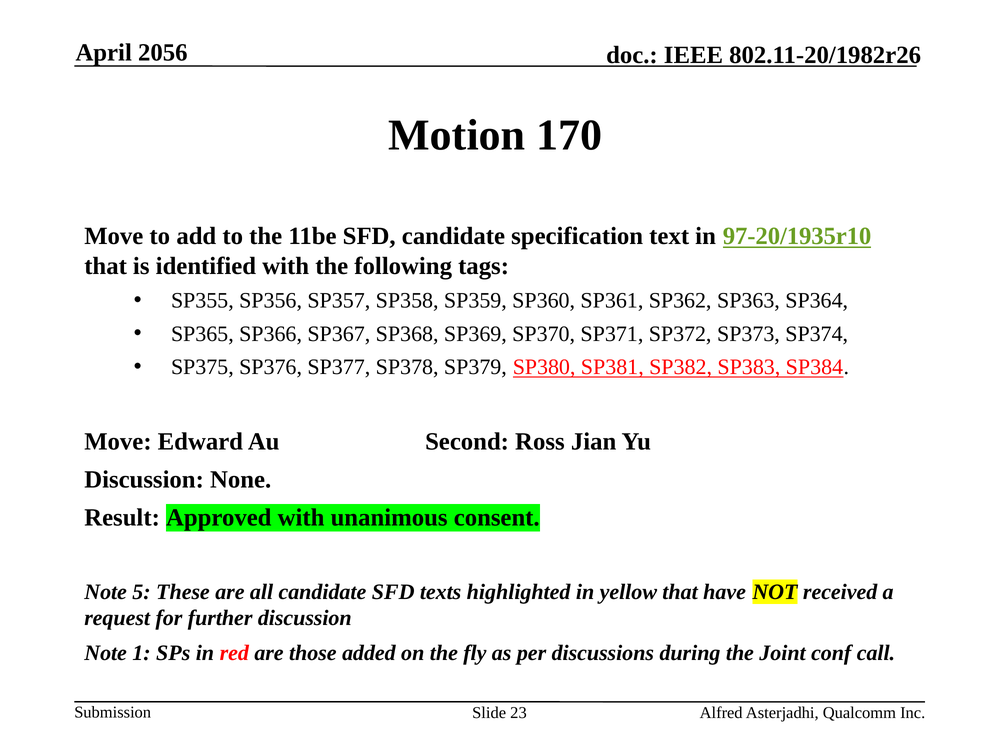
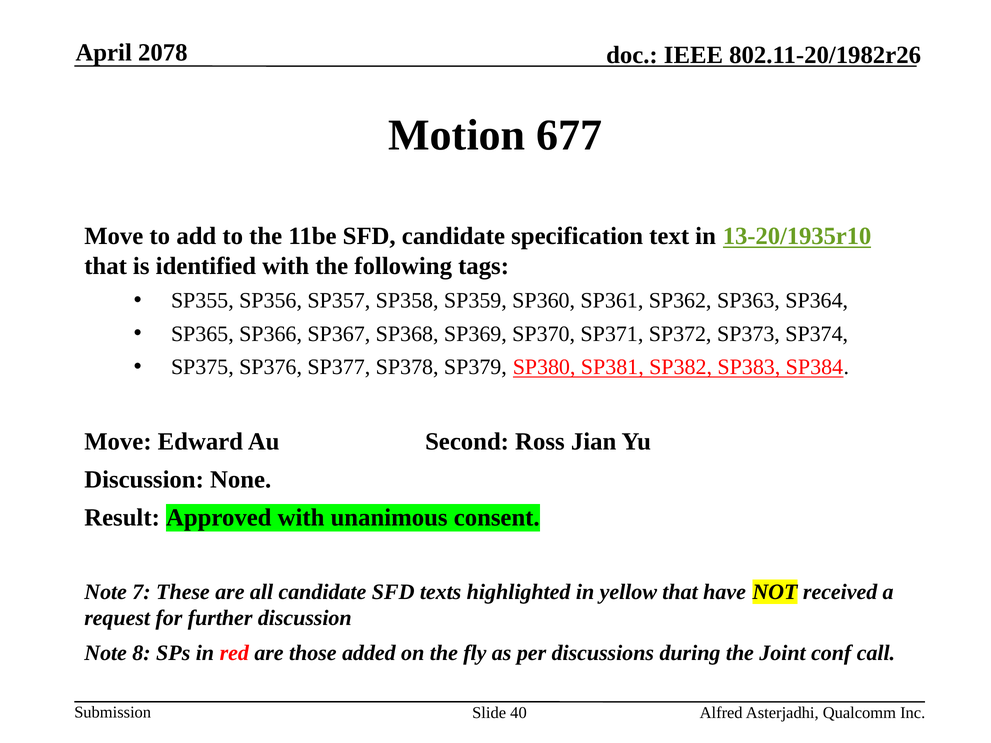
2056: 2056 -> 2078 (163, 53)
170: 170 -> 677 (569, 135)
97-20/1935r10: 97-20/1935r10 -> 13-20/1935r10 (797, 236)
5: 5 -> 7 (142, 592)
1: 1 -> 8 (142, 653)
23: 23 -> 40 (519, 713)
